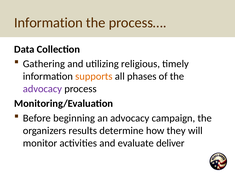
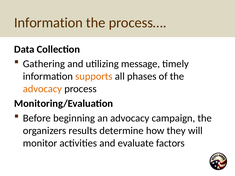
religious: religious -> message (141, 64)
advocacy colour: purple -> orange (42, 89)
deliver: deliver -> factors (170, 143)
